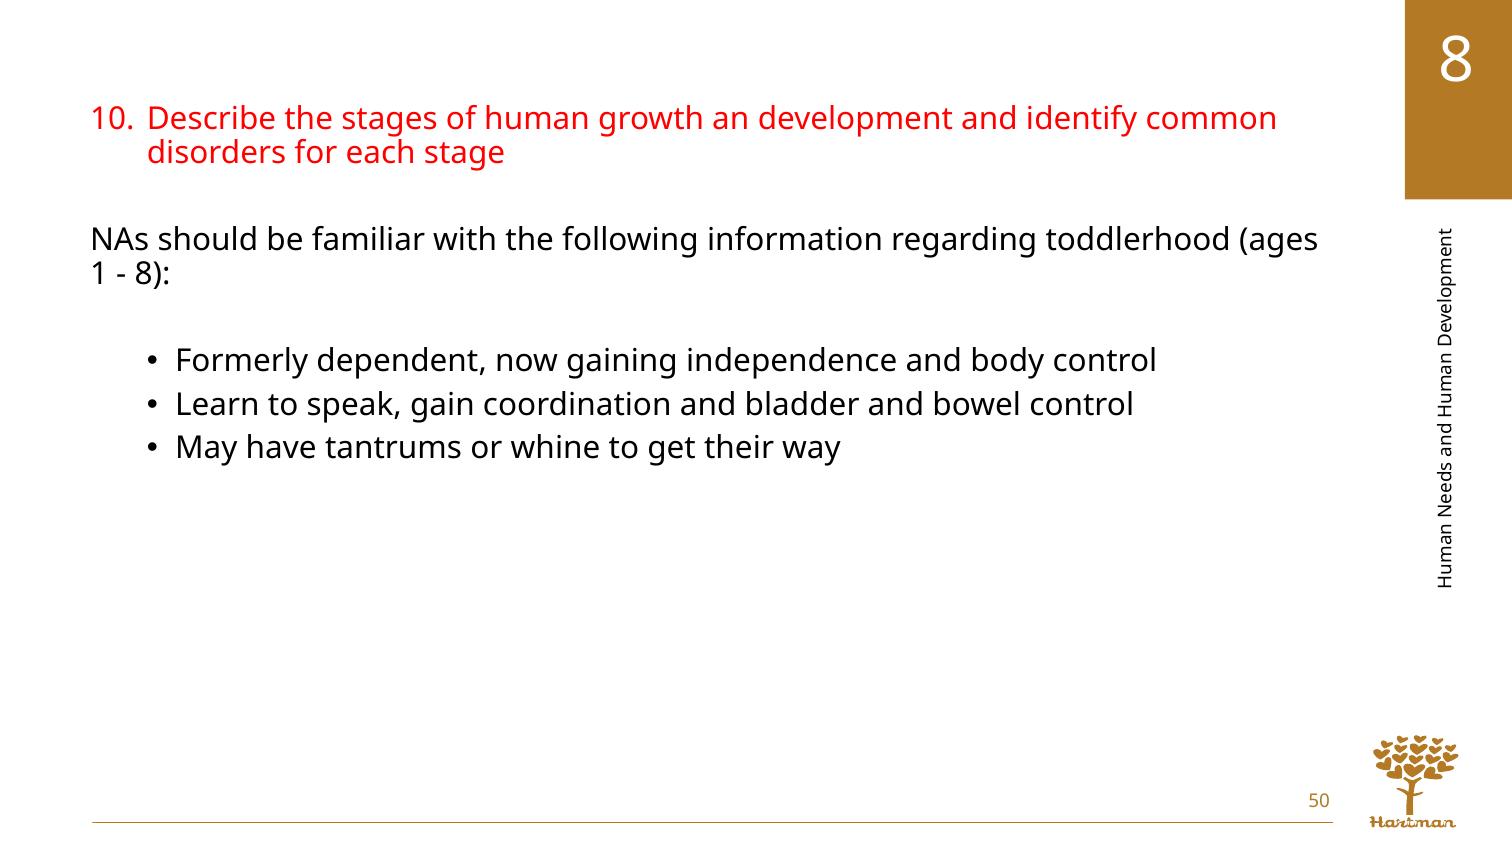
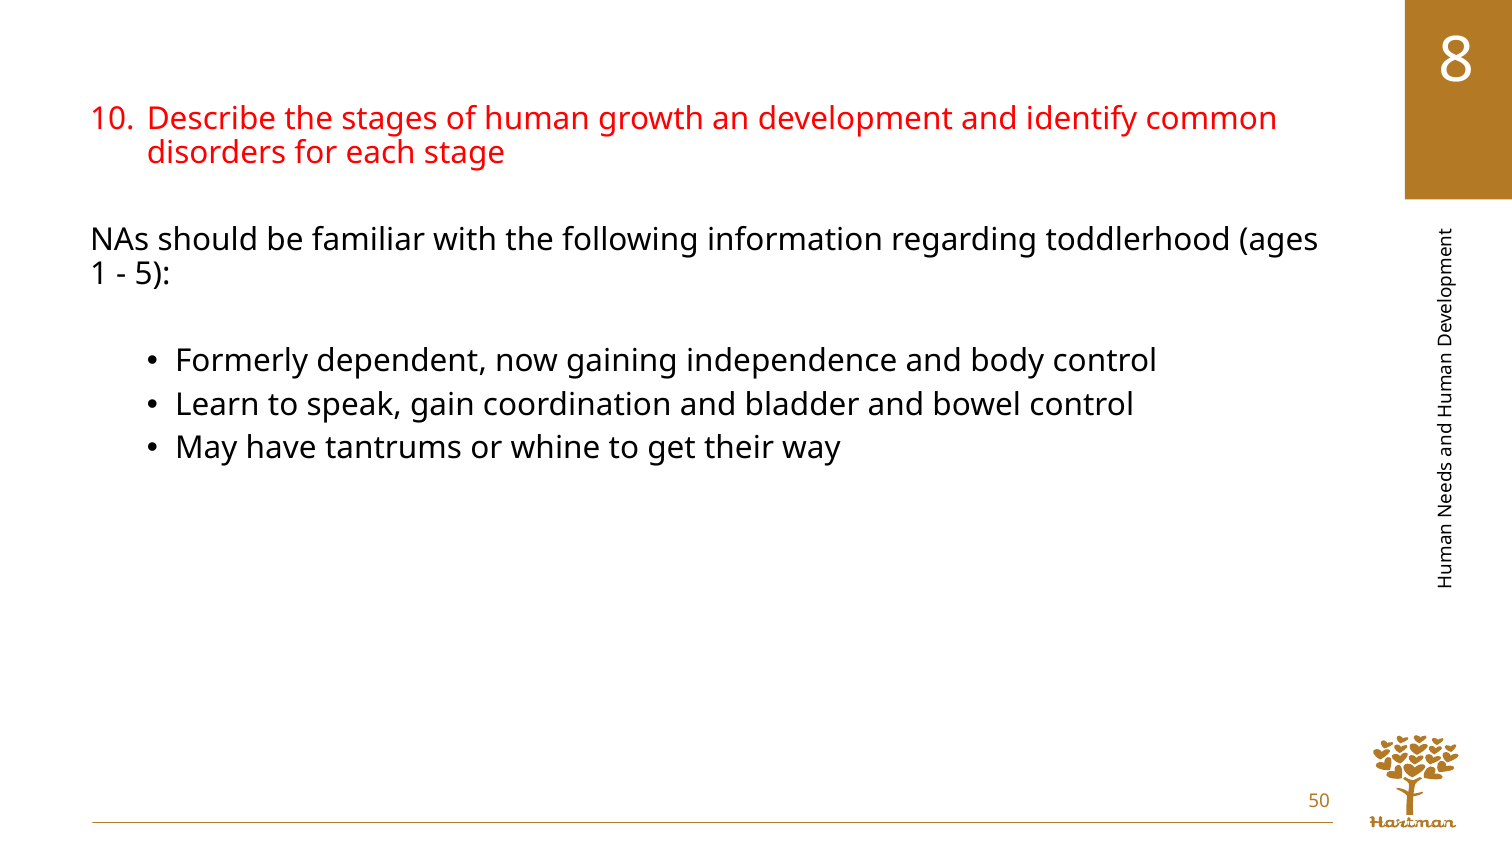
8: 8 -> 5 (153, 274)
